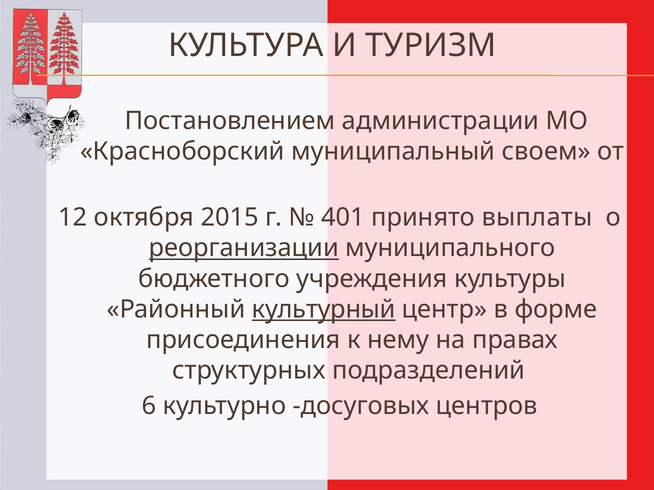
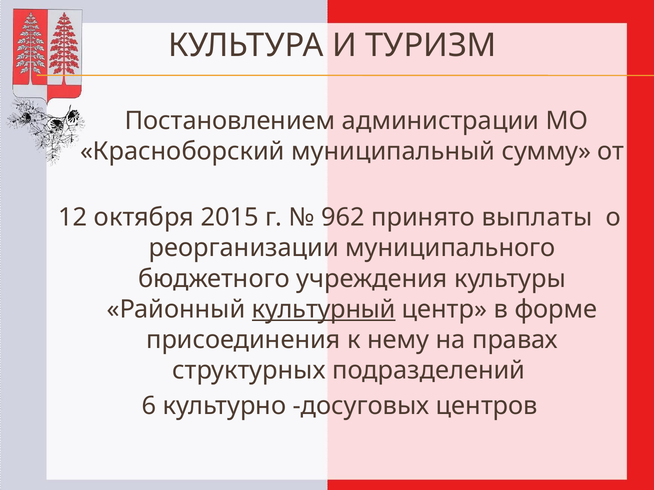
своем: своем -> сумму (546, 152)
401: 401 -> 962 (343, 218)
реорганизации underline: present -> none (244, 248)
